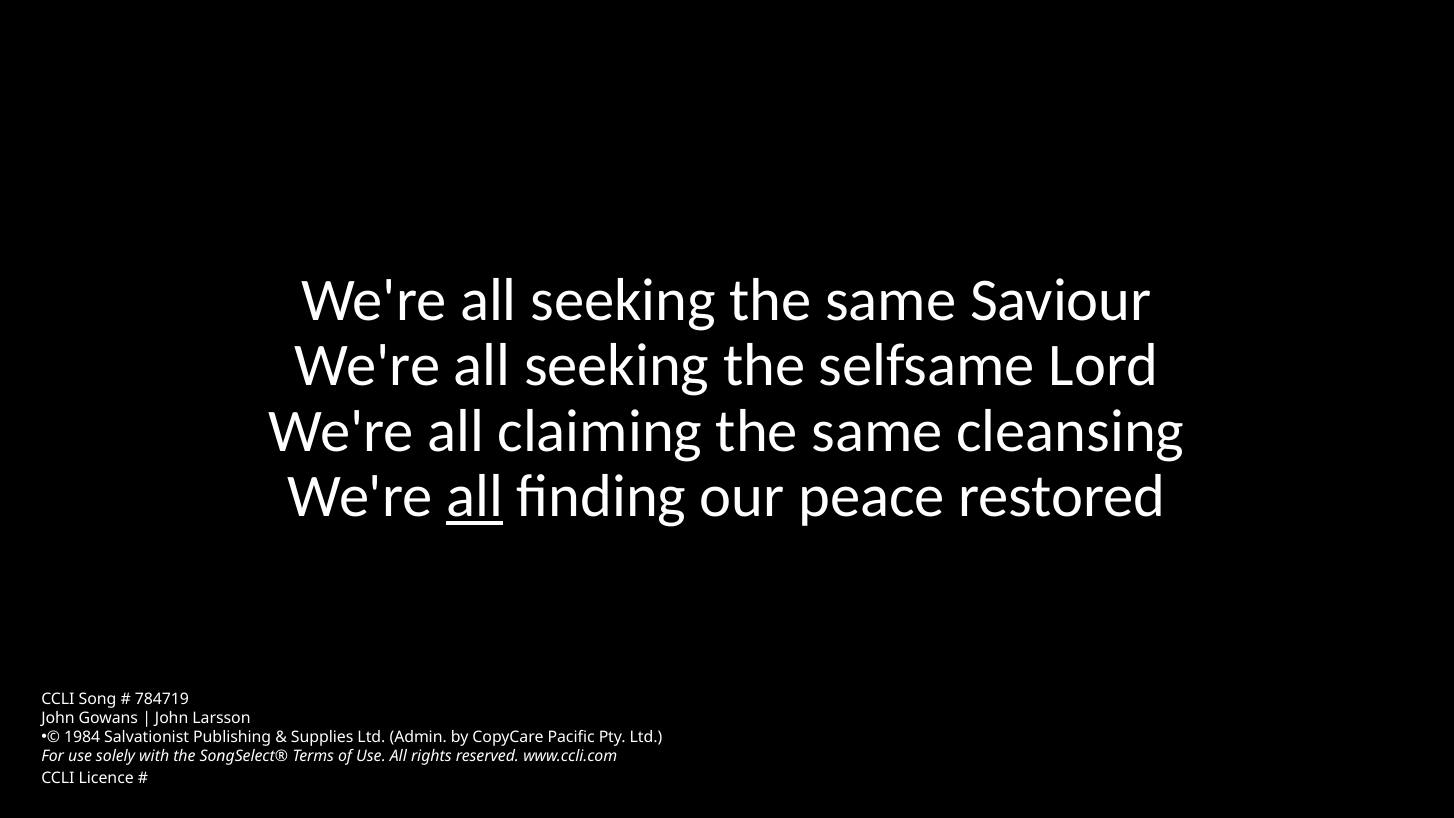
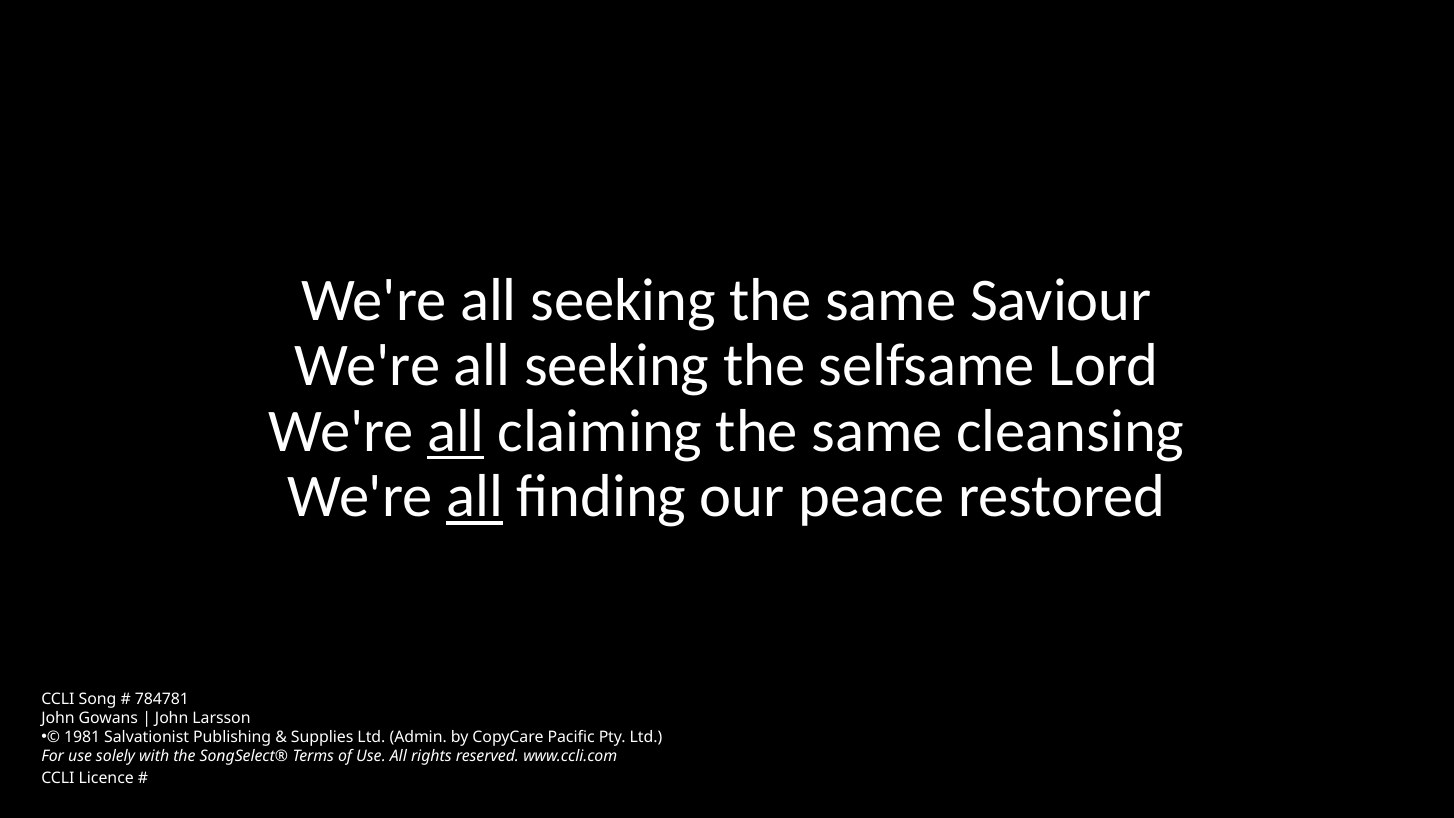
all underline: none -> present (456, 431)
784719: 784719 -> 784781 (162, 699)
1984: 1984 -> 1981 (82, 737)
